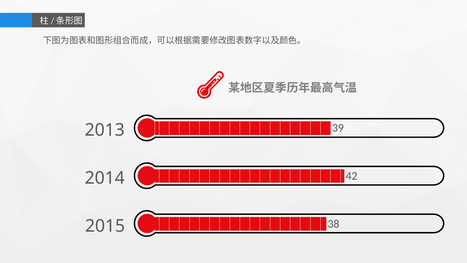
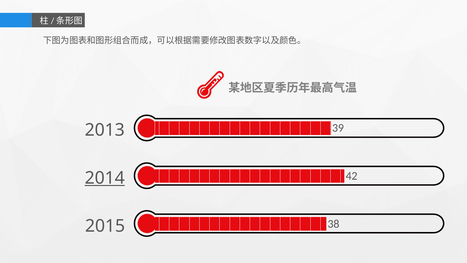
2014 underline: none -> present (105, 178)
